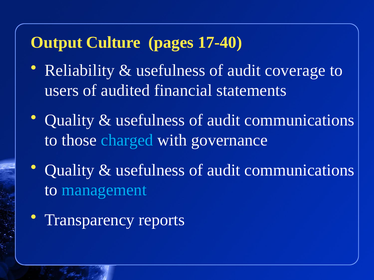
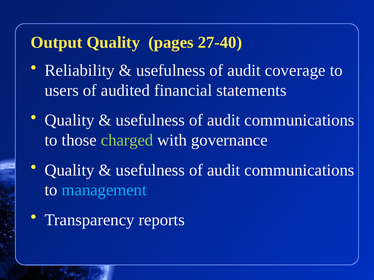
Output Culture: Culture -> Quality (113, 43)
17-40: 17-40 -> 27-40 (220, 43)
charged colour: light blue -> light green (127, 140)
